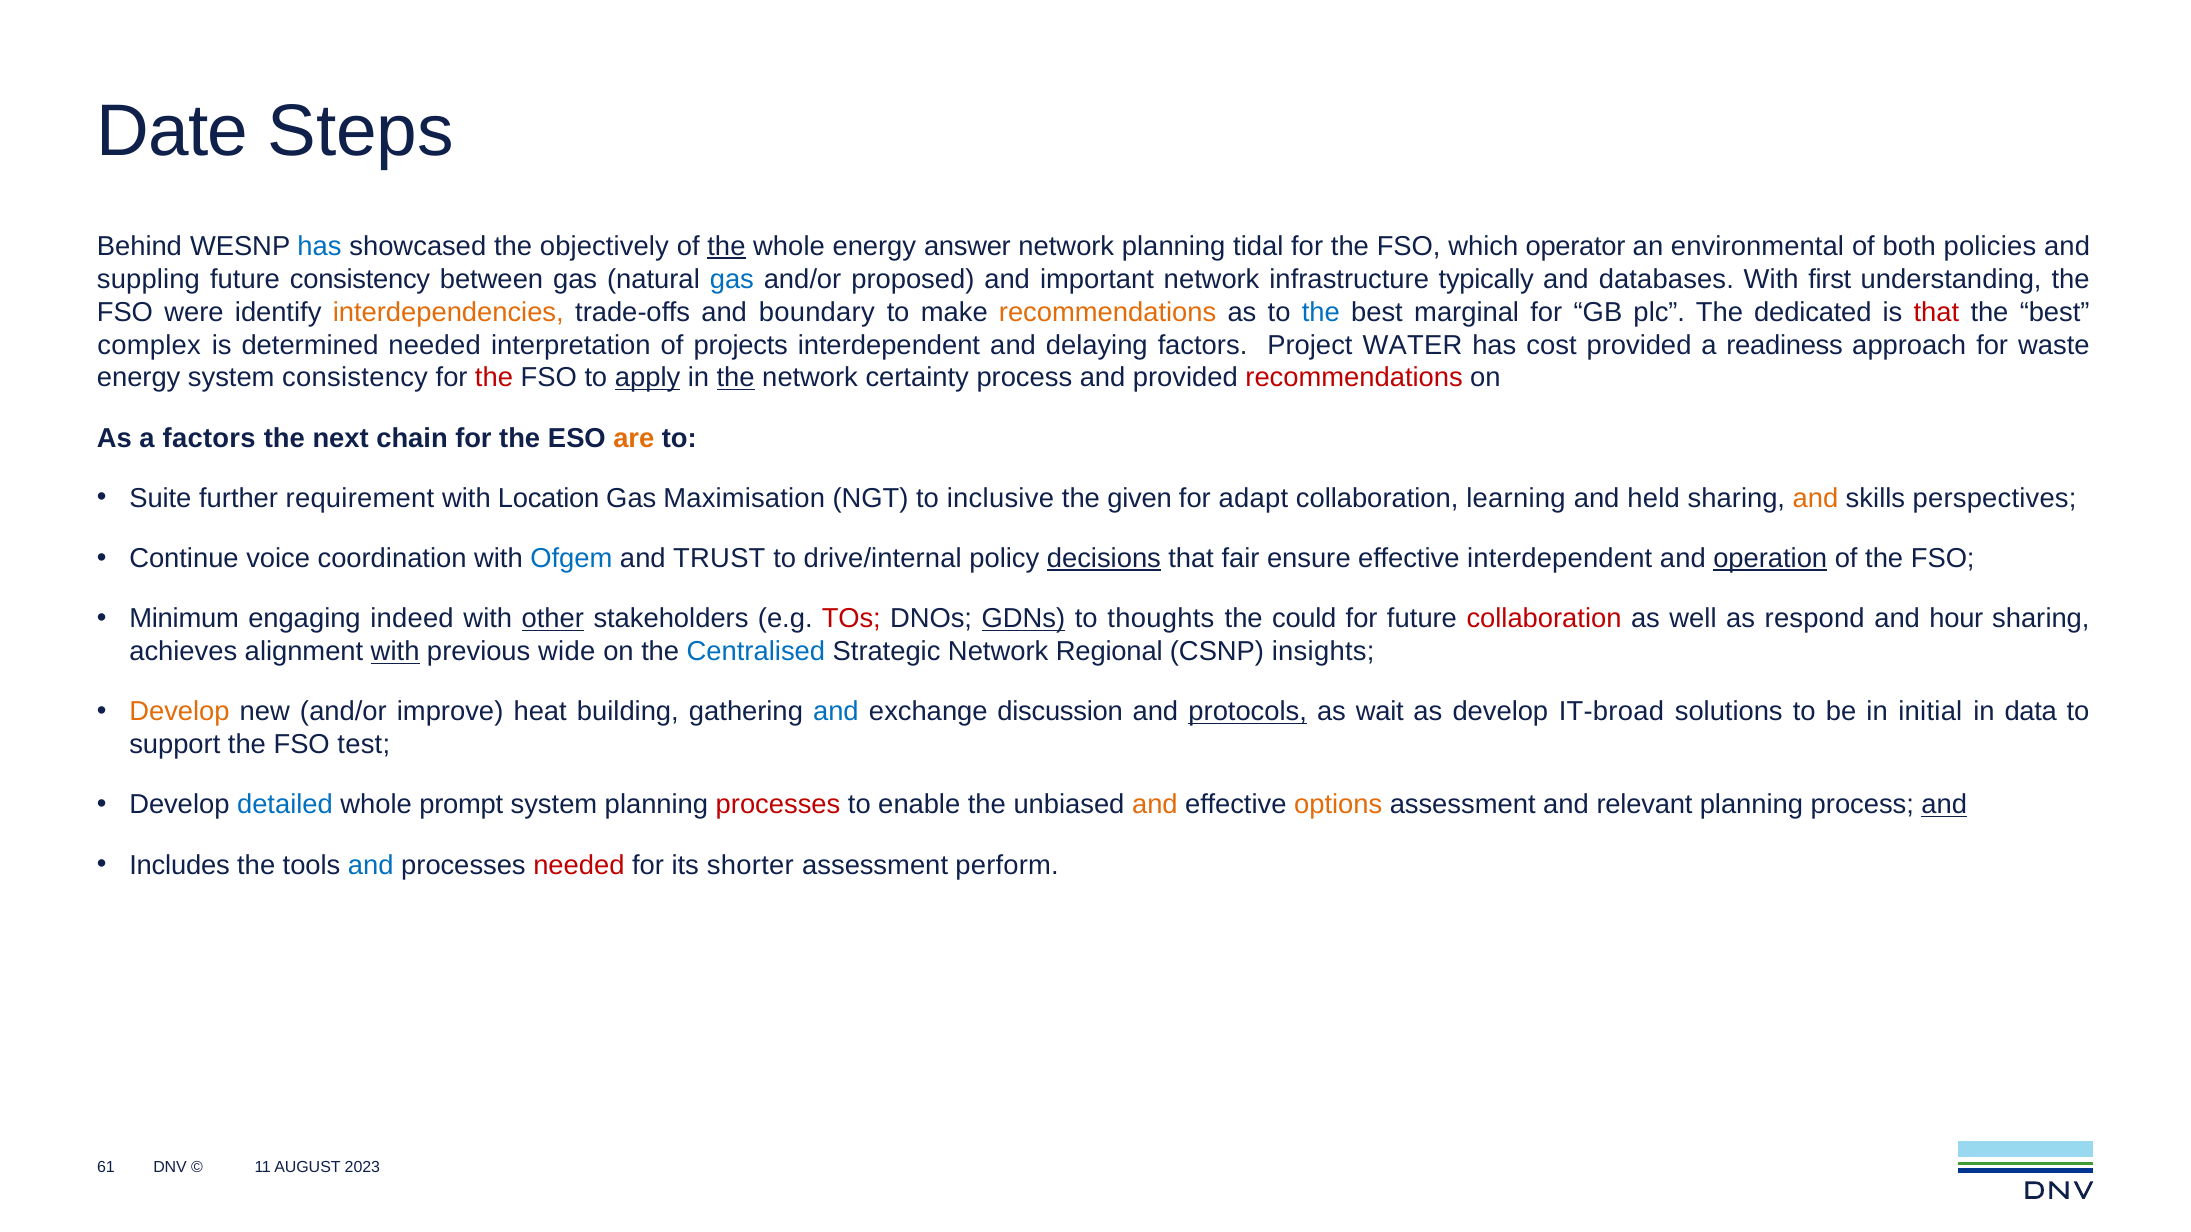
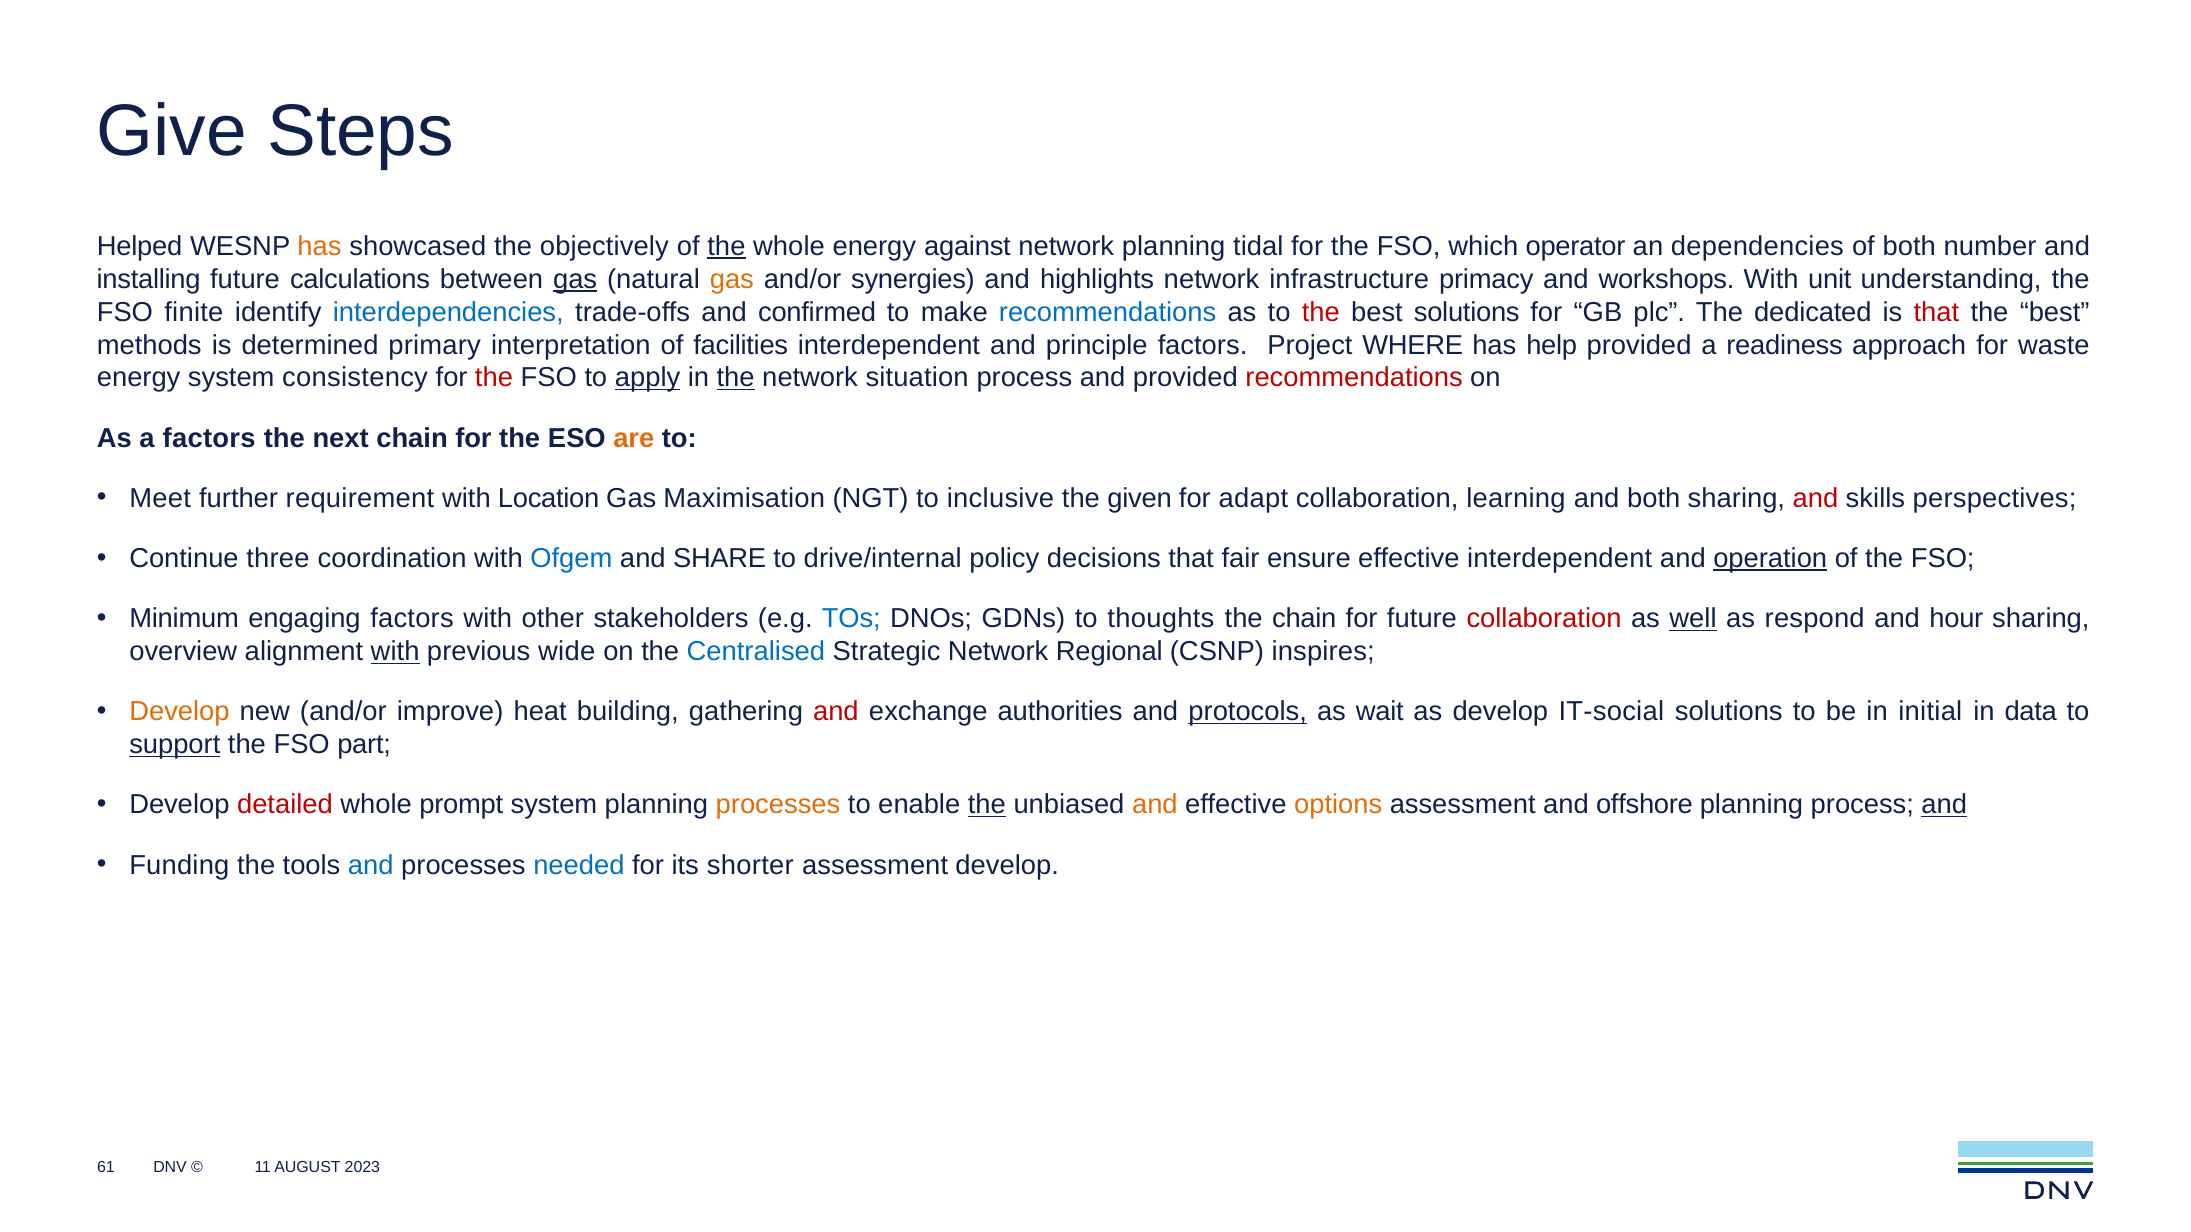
Date: Date -> Give (172, 131)
Behind: Behind -> Helped (140, 247)
has colour: blue -> orange (320, 247)
answer: answer -> against (967, 247)
environmental: environmental -> dependencies (1757, 247)
policies: policies -> number (1990, 247)
suppling: suppling -> installing (149, 279)
future consistency: consistency -> calculations (360, 279)
gas underline: none -> present (575, 279)
gas colour: blue -> orange (732, 279)
proposed: proposed -> synergies (913, 279)
important: important -> highlights (1097, 279)
typically: typically -> primacy (1486, 279)
databases: databases -> workshops (1667, 279)
first: first -> unit (1830, 279)
were: were -> finite (194, 312)
interdependencies colour: orange -> blue (448, 312)
boundary: boundary -> confirmed (817, 312)
recommendations colour: orange -> blue (1108, 312)
the colour: blue -> red (1321, 312)
best marginal: marginal -> solutions (1467, 312)
complex: complex -> methods (149, 345)
determined needed: needed -> primary (435, 345)
projects: projects -> facilities (741, 345)
delaying: delaying -> principle (1097, 345)
WATER: WATER -> WHERE (1413, 345)
cost: cost -> help (1552, 345)
certainty: certainty -> situation (917, 378)
Suite: Suite -> Meet (160, 498)
and held: held -> both (1654, 498)
and colour: orange -> red (1815, 498)
voice: voice -> three (278, 559)
TRUST: TRUST -> SHARE (720, 559)
decisions underline: present -> none (1104, 559)
engaging indeed: indeed -> factors (412, 619)
other underline: present -> none (553, 619)
TOs colour: red -> blue (851, 619)
GDNs underline: present -> none (1023, 619)
the could: could -> chain (1304, 619)
well underline: none -> present (1693, 619)
achieves: achieves -> overview (183, 652)
insights: insights -> inspires (1323, 652)
and colour: blue -> red (836, 712)
discussion: discussion -> authorities (1060, 712)
IT-broad: IT-broad -> IT-social (1611, 712)
support underline: none -> present (175, 745)
test: test -> part (364, 745)
detailed colour: blue -> red (285, 805)
processes colour: red -> orange (778, 805)
the underline: none -> present (987, 805)
relevant: relevant -> offshore (1644, 805)
Includes: Includes -> Funding (179, 865)
needed colour: red -> blue (579, 865)
assessment perform: perform -> develop (1007, 865)
